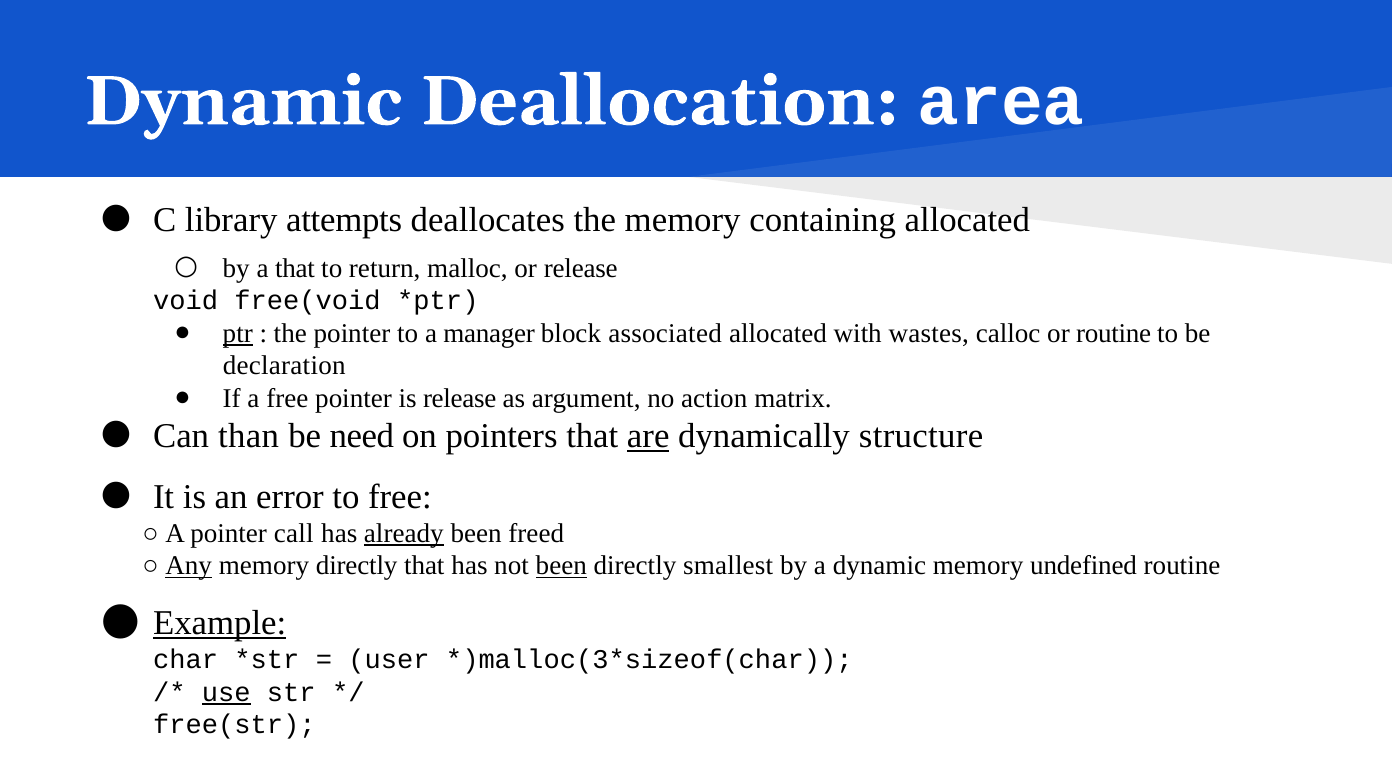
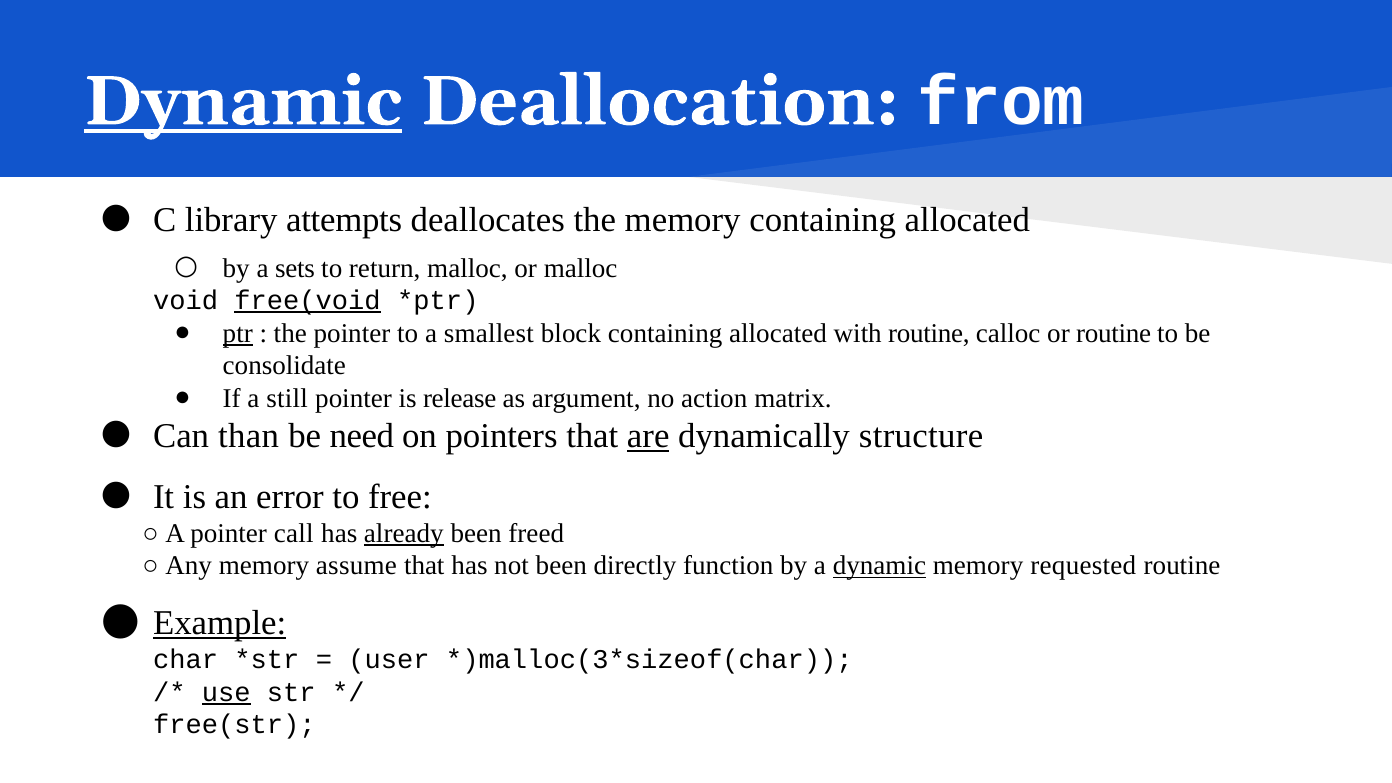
Dynamic underline: none -> present (243, 101)
area: area -> from (1001, 101)
a that: that -> sets (295, 268)
or release: release -> malloc (581, 268)
free(void underline: none -> present (308, 301)
manager: manager -> smallest (489, 333)
block associated: associated -> containing (665, 333)
with wastes: wastes -> routine (929, 333)
declaration: declaration -> consolidate (284, 366)
a free: free -> still (287, 398)
Any underline: present -> none (189, 566)
memory directly: directly -> assume (356, 566)
been underline: present -> none (561, 566)
smallest: smallest -> function (728, 566)
dynamic underline: none -> present (879, 566)
undefined: undefined -> requested (1083, 566)
